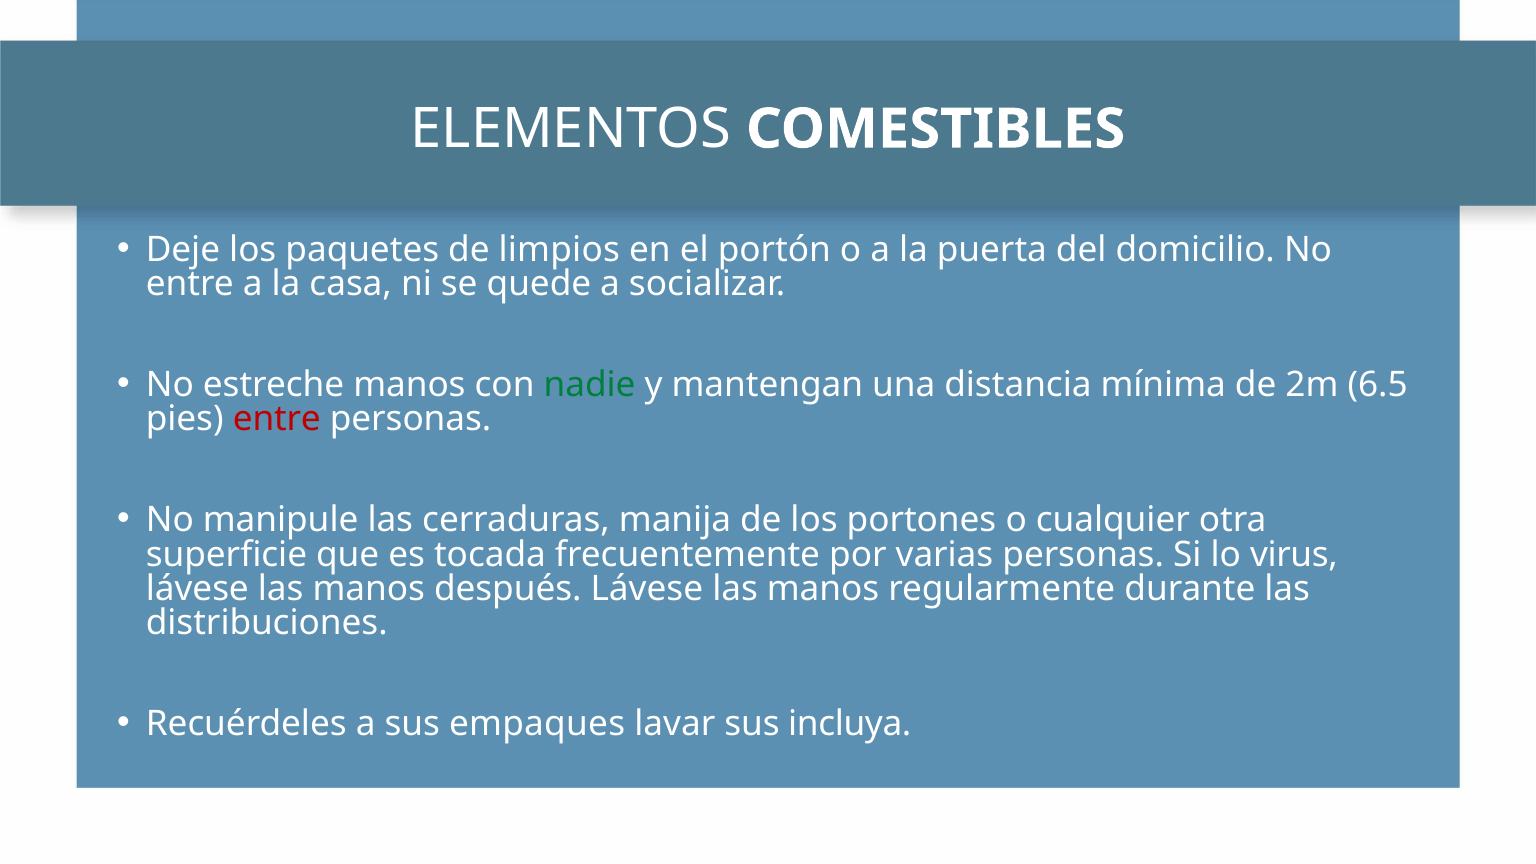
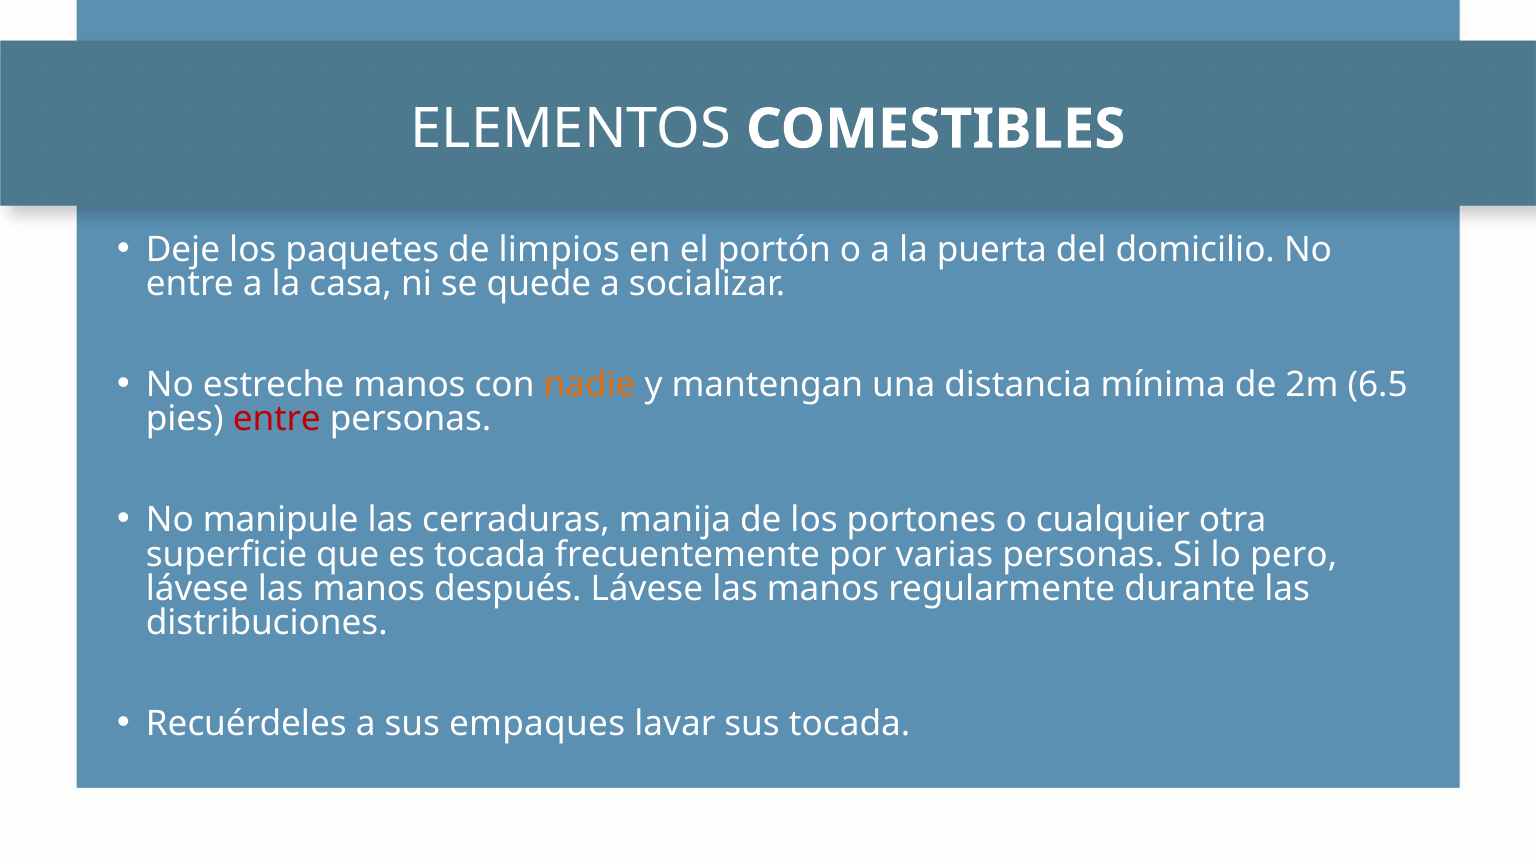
nadie colour: green -> orange (590, 385)
virus: virus -> pero (1294, 554)
sus incluya: incluya -> tocada (850, 724)
